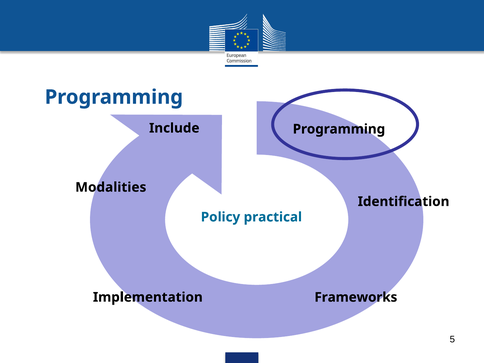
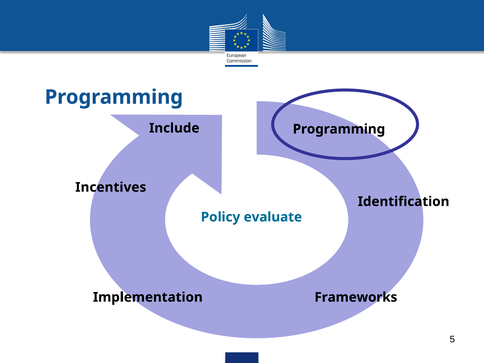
Modalities: Modalities -> Incentives (111, 187)
practical: practical -> evaluate (273, 217)
